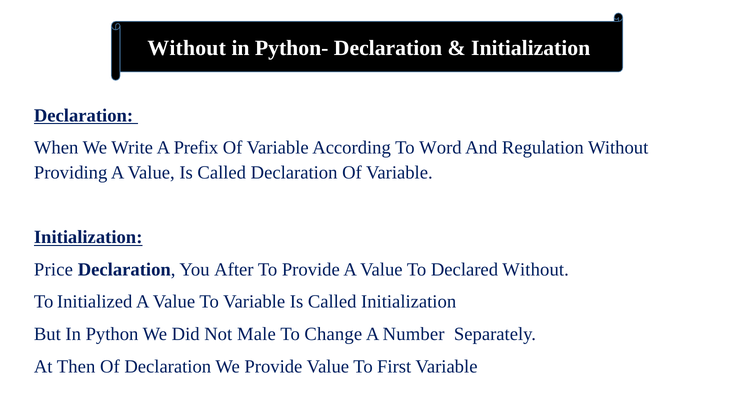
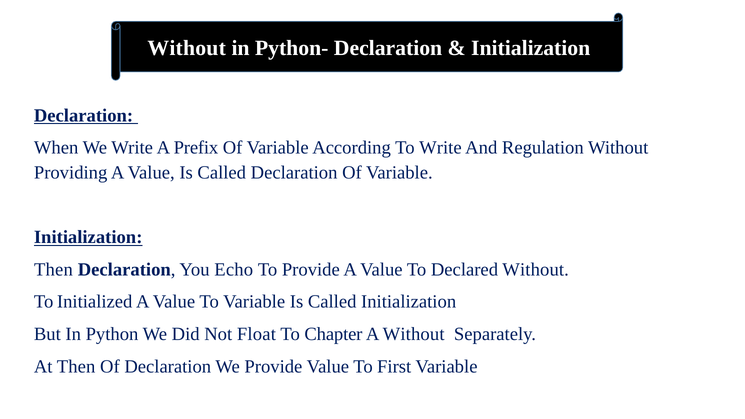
To Word: Word -> Write (440, 148)
Price: Price -> Then (53, 269)
After: After -> Echo (234, 269)
Male: Male -> Float (256, 334)
Change: Change -> Chapter (333, 334)
A Number: Number -> Without (414, 334)
